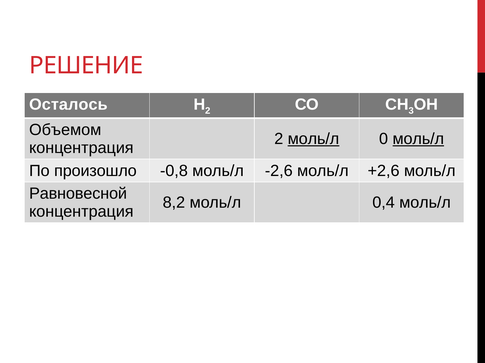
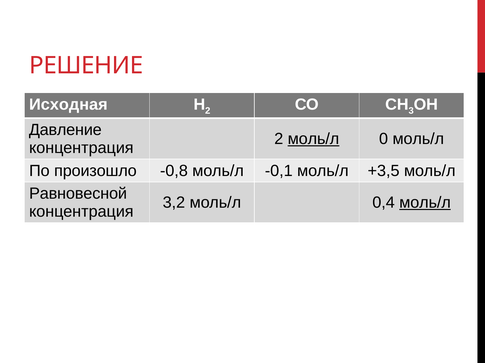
Осталось: Осталось -> Исходная (68, 105)
Объемом: Объемом -> Давление (65, 130)
моль/л underline: present -> none (418, 139)
-2,6: -2,6 -> -0,1 (279, 171)
+2,6: +2,6 -> +3,5 (384, 171)
8,2: 8,2 -> 3,2 (174, 203)
моль/л underline: none -> present (425, 203)
